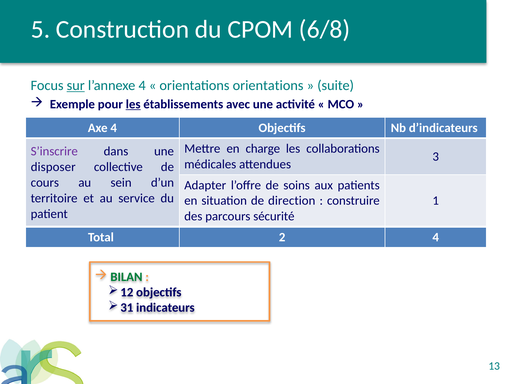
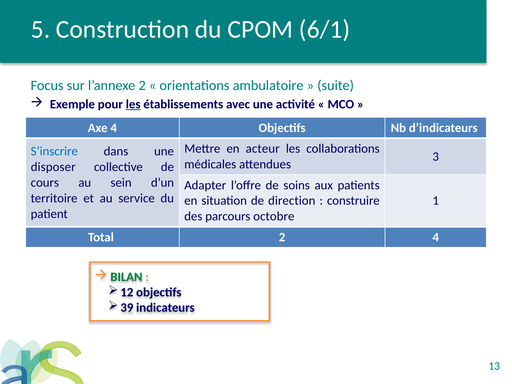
6/8: 6/8 -> 6/1 (325, 29)
sur underline: present -> none (76, 86)
l’annexe 4: 4 -> 2 (142, 86)
orientations orientations: orientations -> ambulatoire (268, 86)
charge: charge -> acteur (263, 149)
S’inscrire colour: purple -> blue (54, 151)
sécurité: sécurité -> octobre (274, 216)
31: 31 -> 39 (127, 308)
